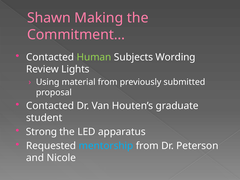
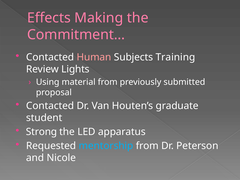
Shawn: Shawn -> Effects (49, 18)
Human colour: light green -> pink (94, 57)
Wording: Wording -> Training (175, 57)
